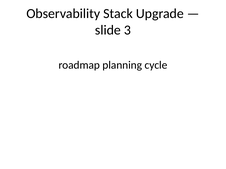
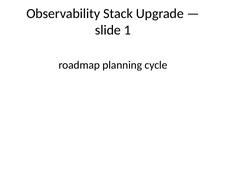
3: 3 -> 1 (127, 30)
